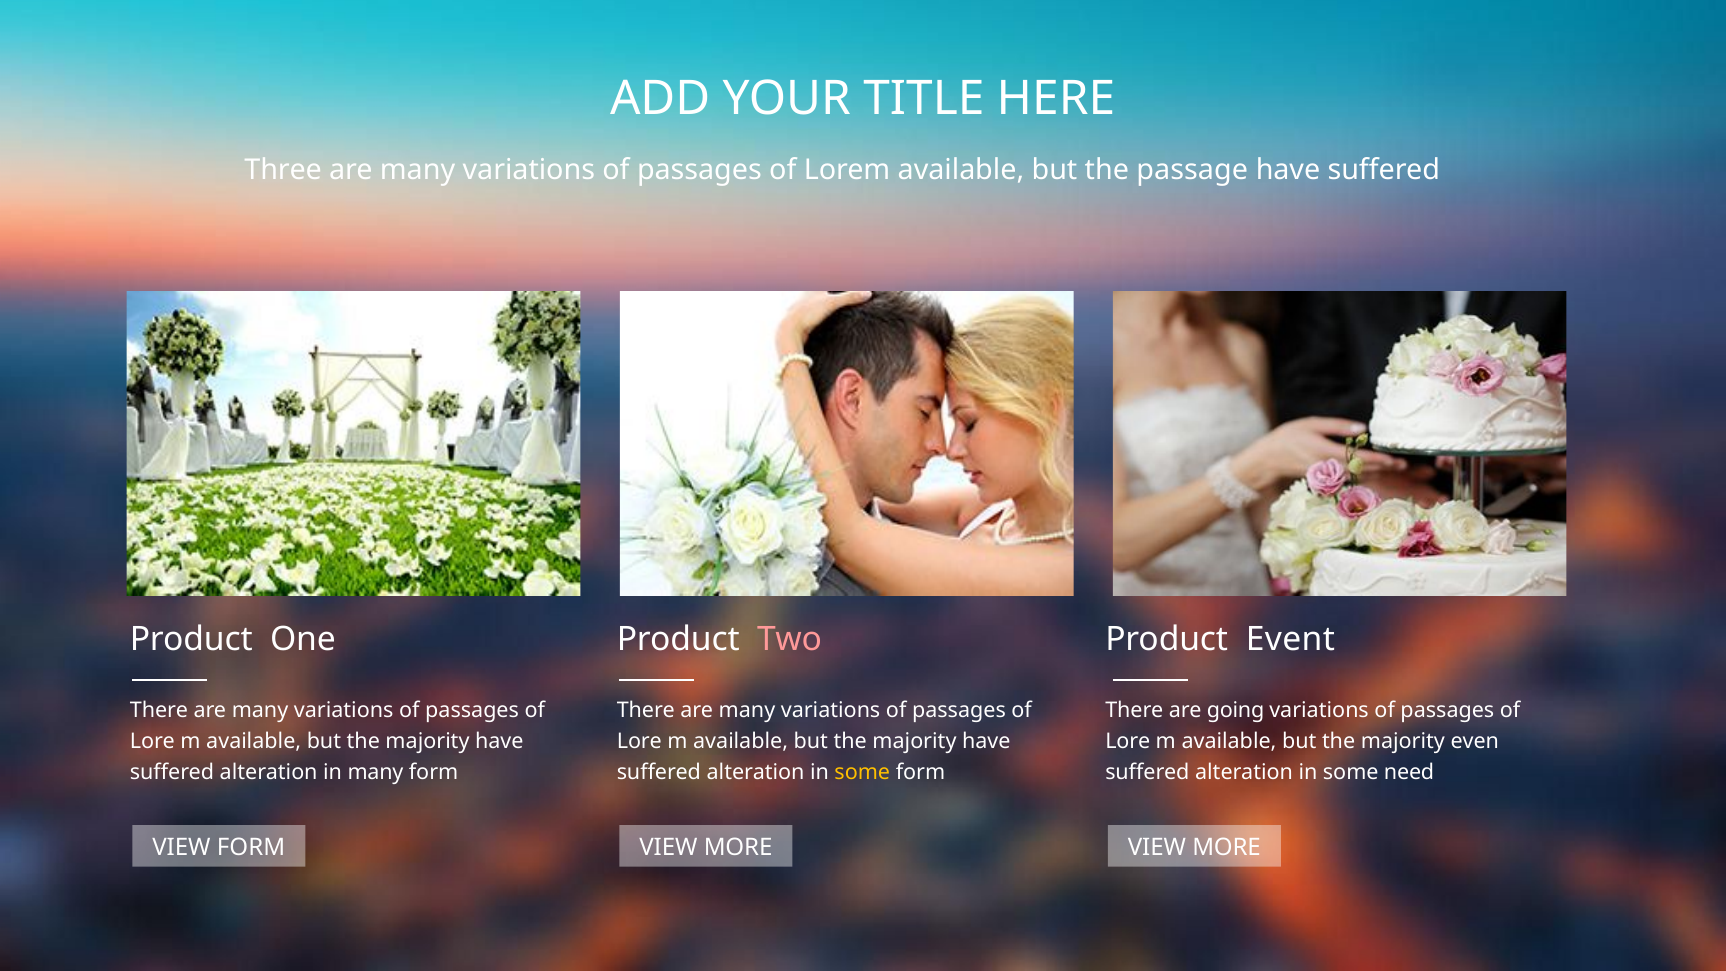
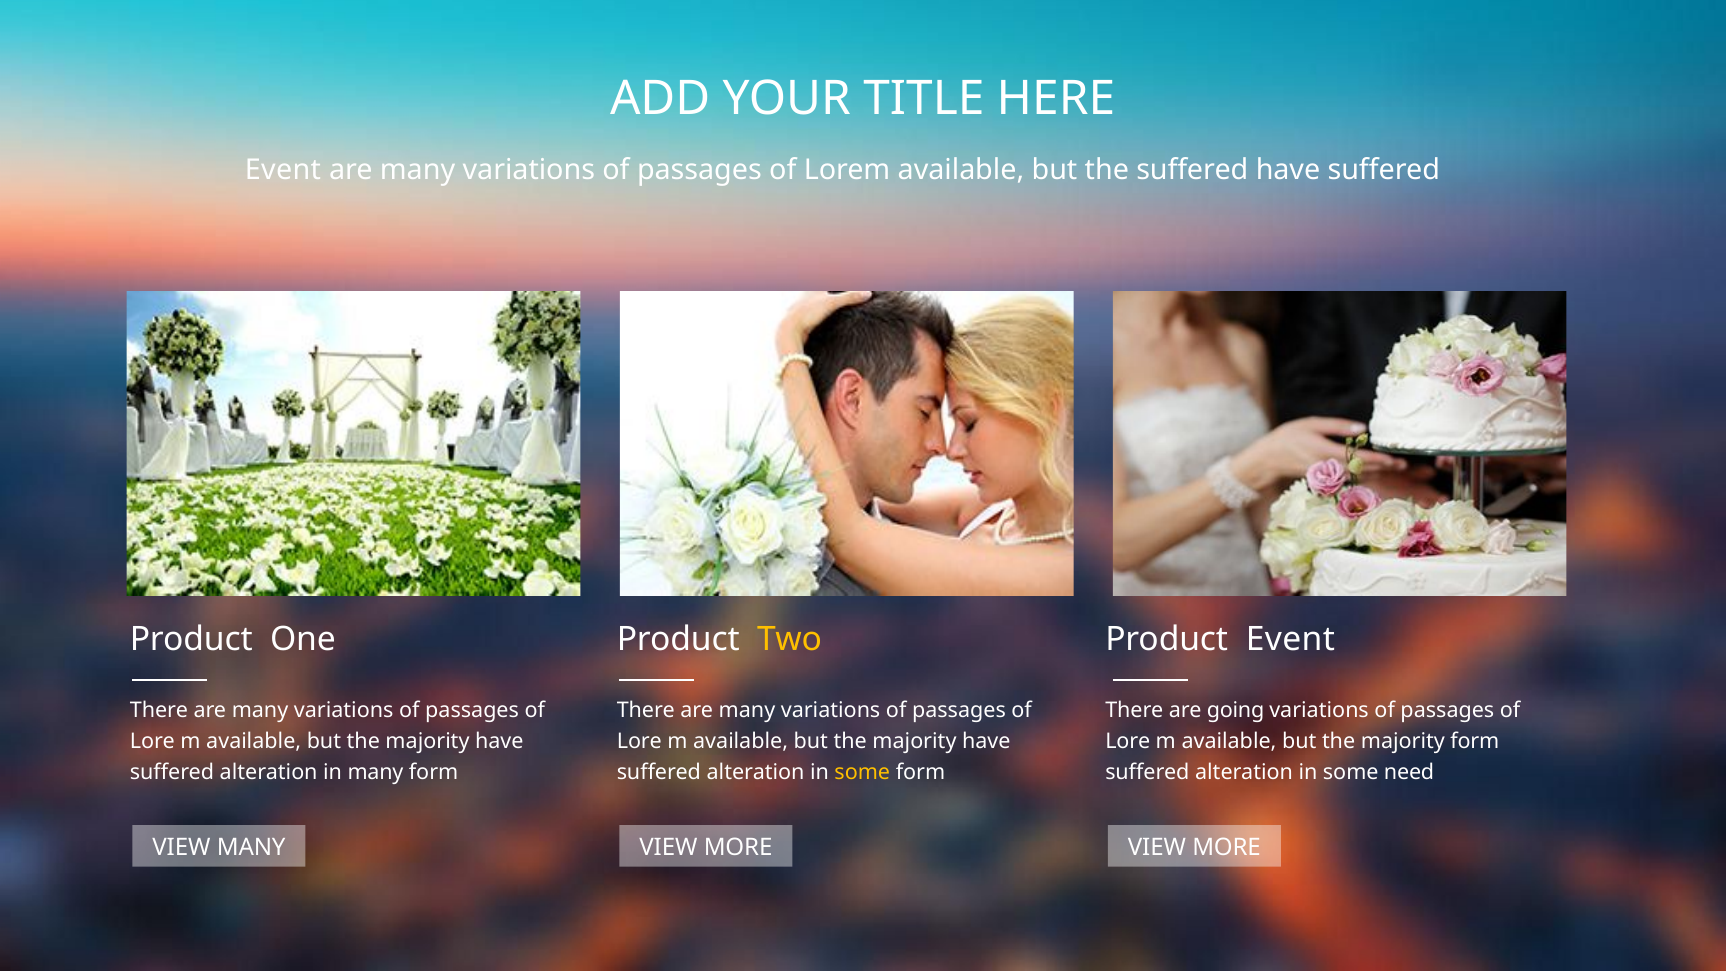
Three: Three -> Event (283, 170)
the passage: passage -> suffered (1192, 170)
Two colour: pink -> yellow (790, 640)
majority even: even -> form (1475, 741)
VIEW FORM: FORM -> MANY (251, 847)
